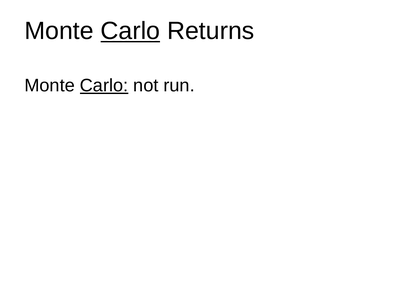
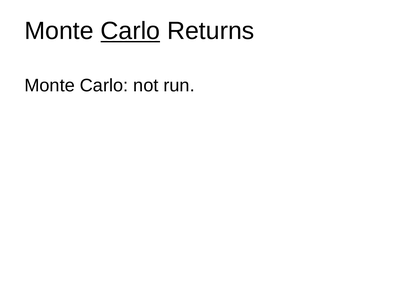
Carlo underline: present -> none (104, 86)
